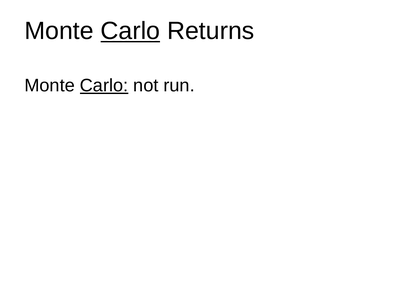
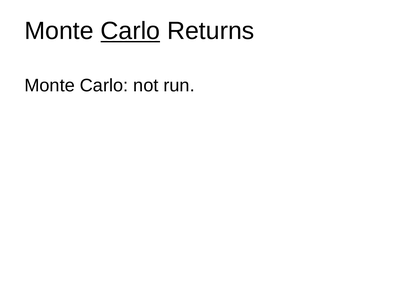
Carlo underline: present -> none (104, 86)
